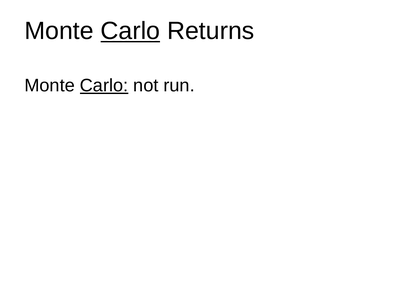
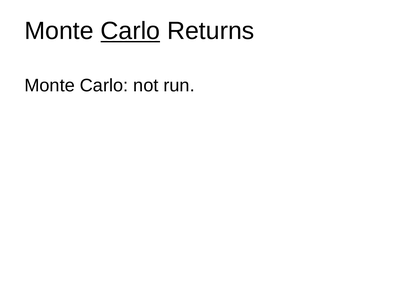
Carlo underline: present -> none (104, 86)
